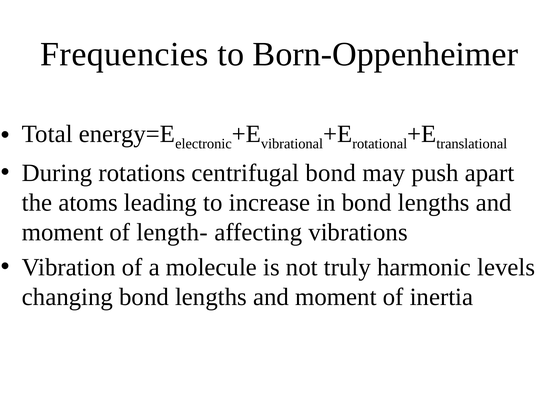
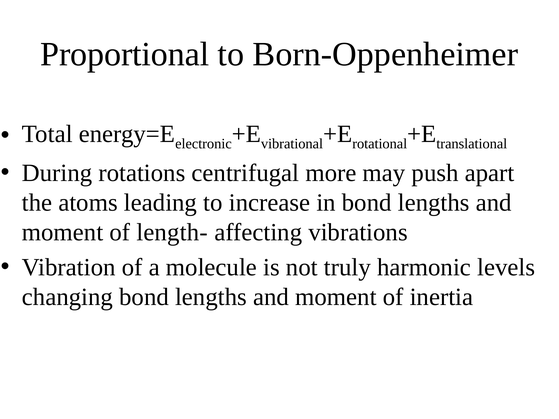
Frequencies: Frequencies -> Proportional (125, 54)
centrifugal bond: bond -> more (331, 173)
